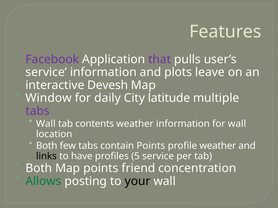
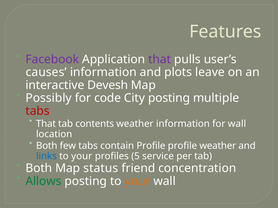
service: service -> causes (46, 72)
Window: Window -> Possibly (49, 98)
daily: daily -> code (108, 98)
City latitude: latitude -> posting (169, 98)
tabs colour: purple -> red (38, 111)
Wall: Wall -> That (46, 124)
contain Points: Points -> Profile (151, 146)
links colour: black -> blue (46, 157)
have: have -> your (82, 157)
Map points: points -> status (101, 169)
your colour: black -> orange (138, 181)
